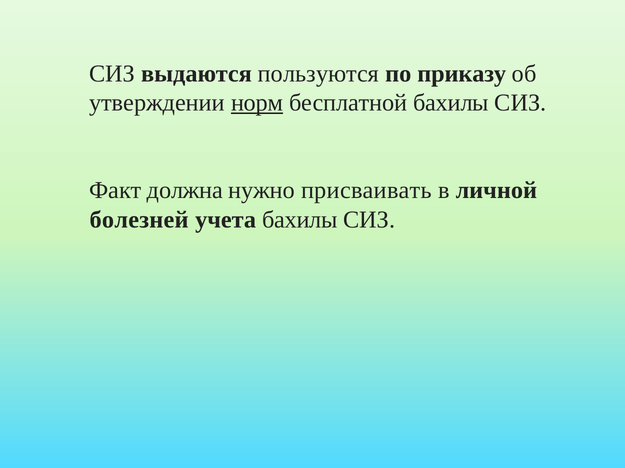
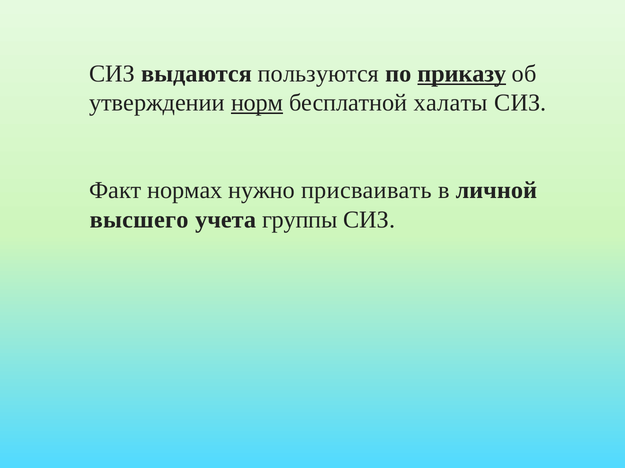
приказу underline: none -> present (462, 74)
бесплатной бахилы: бахилы -> халаты (451, 103)
должна: должна -> нормах (185, 191)
болезней: болезней -> высшего (139, 220)
учета бахилы: бахилы -> группы (300, 220)
